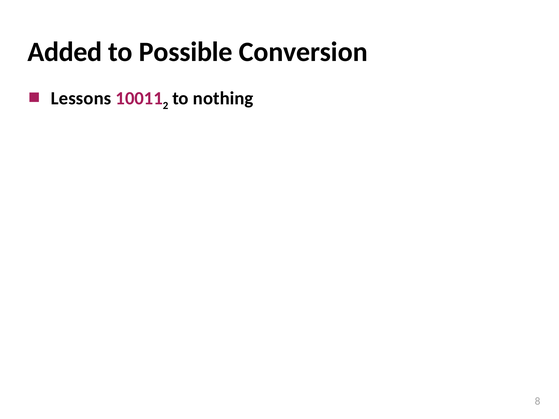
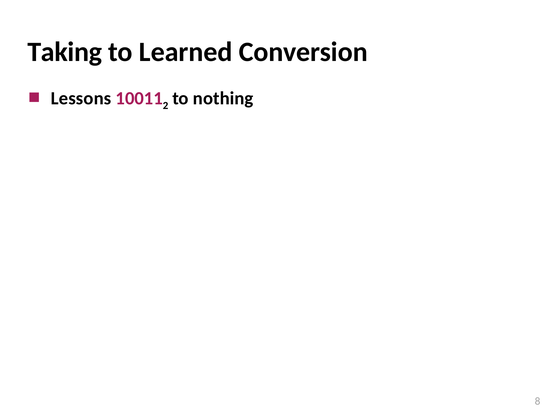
Added: Added -> Taking (65, 52)
Possible: Possible -> Learned (186, 52)
